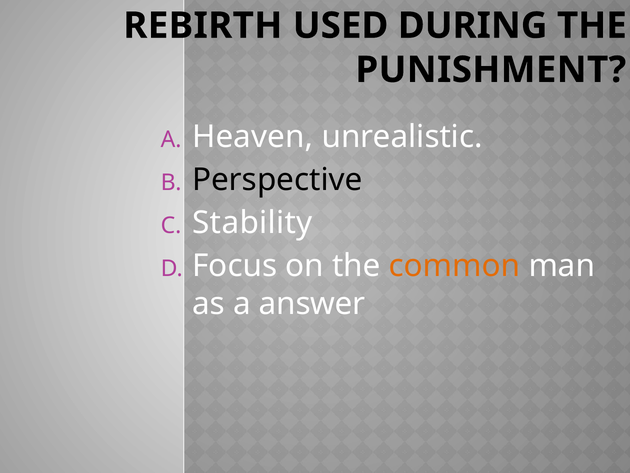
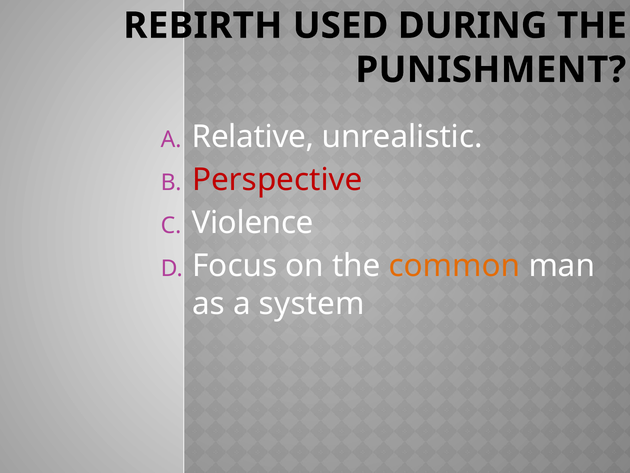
Heaven: Heaven -> Relative (253, 137)
Perspective colour: black -> red (277, 180)
Stability: Stability -> Violence (253, 223)
answer: answer -> system (312, 304)
